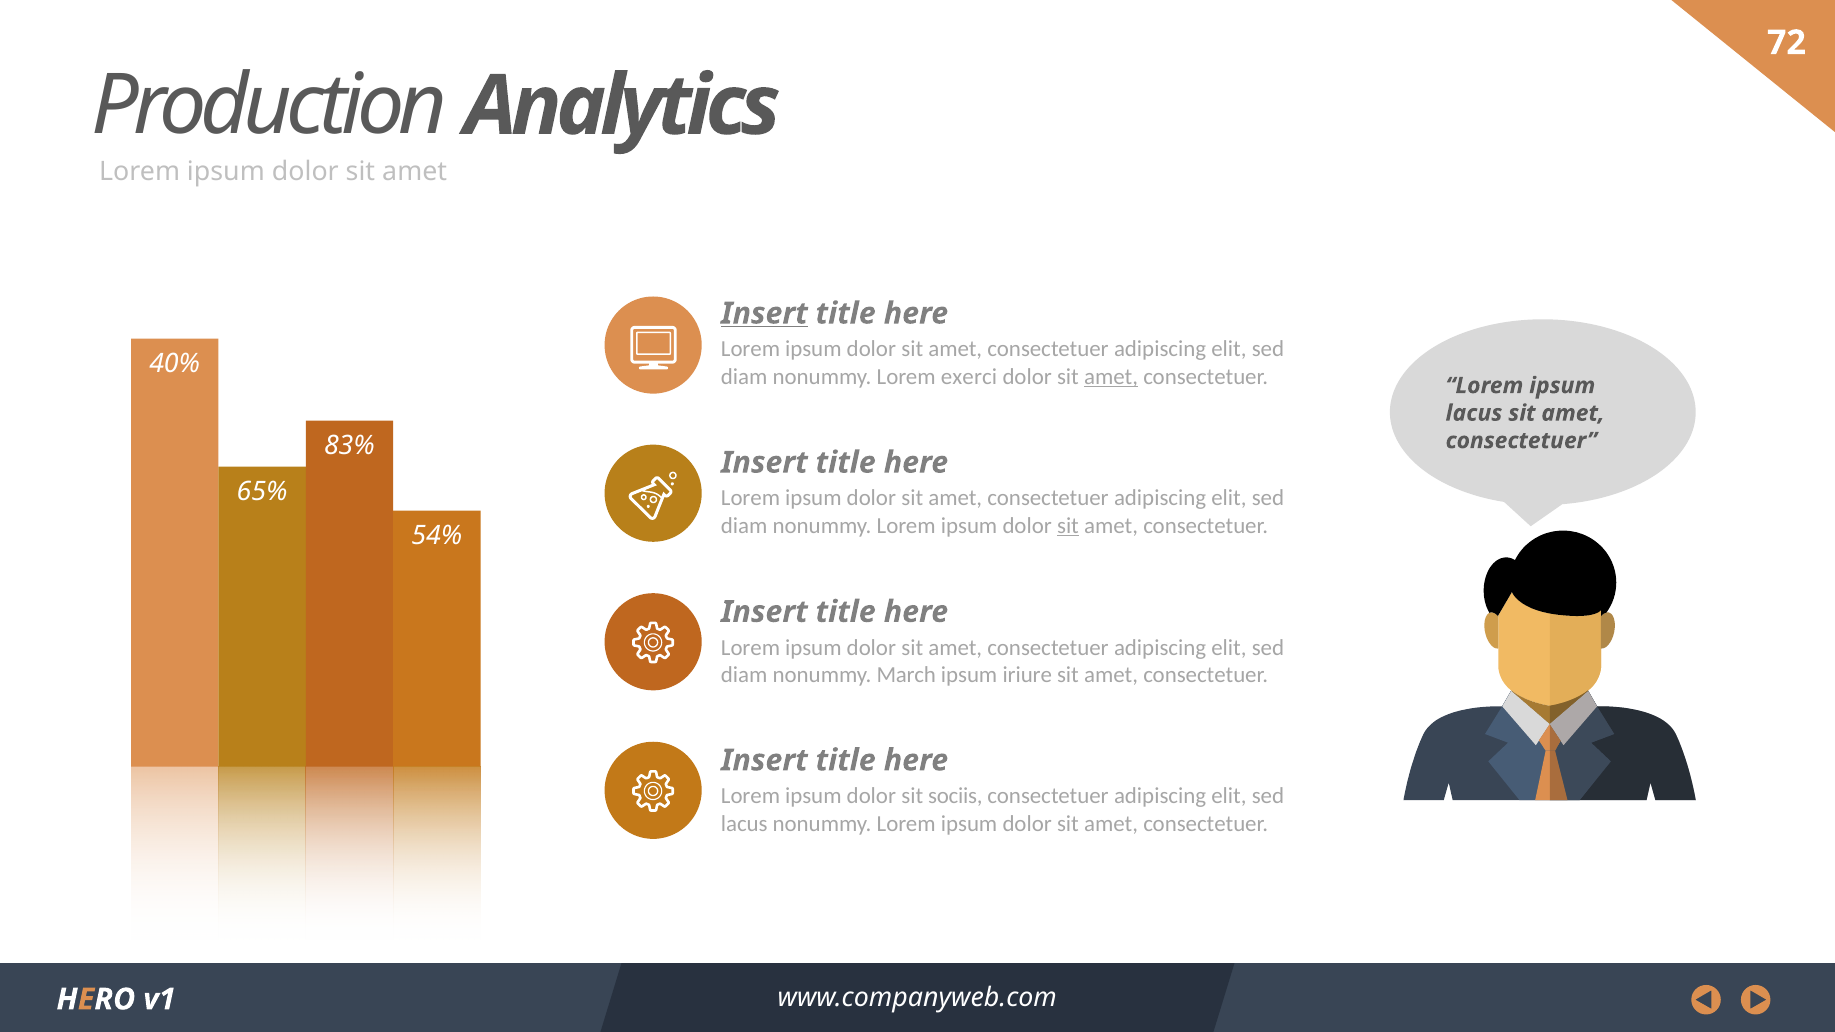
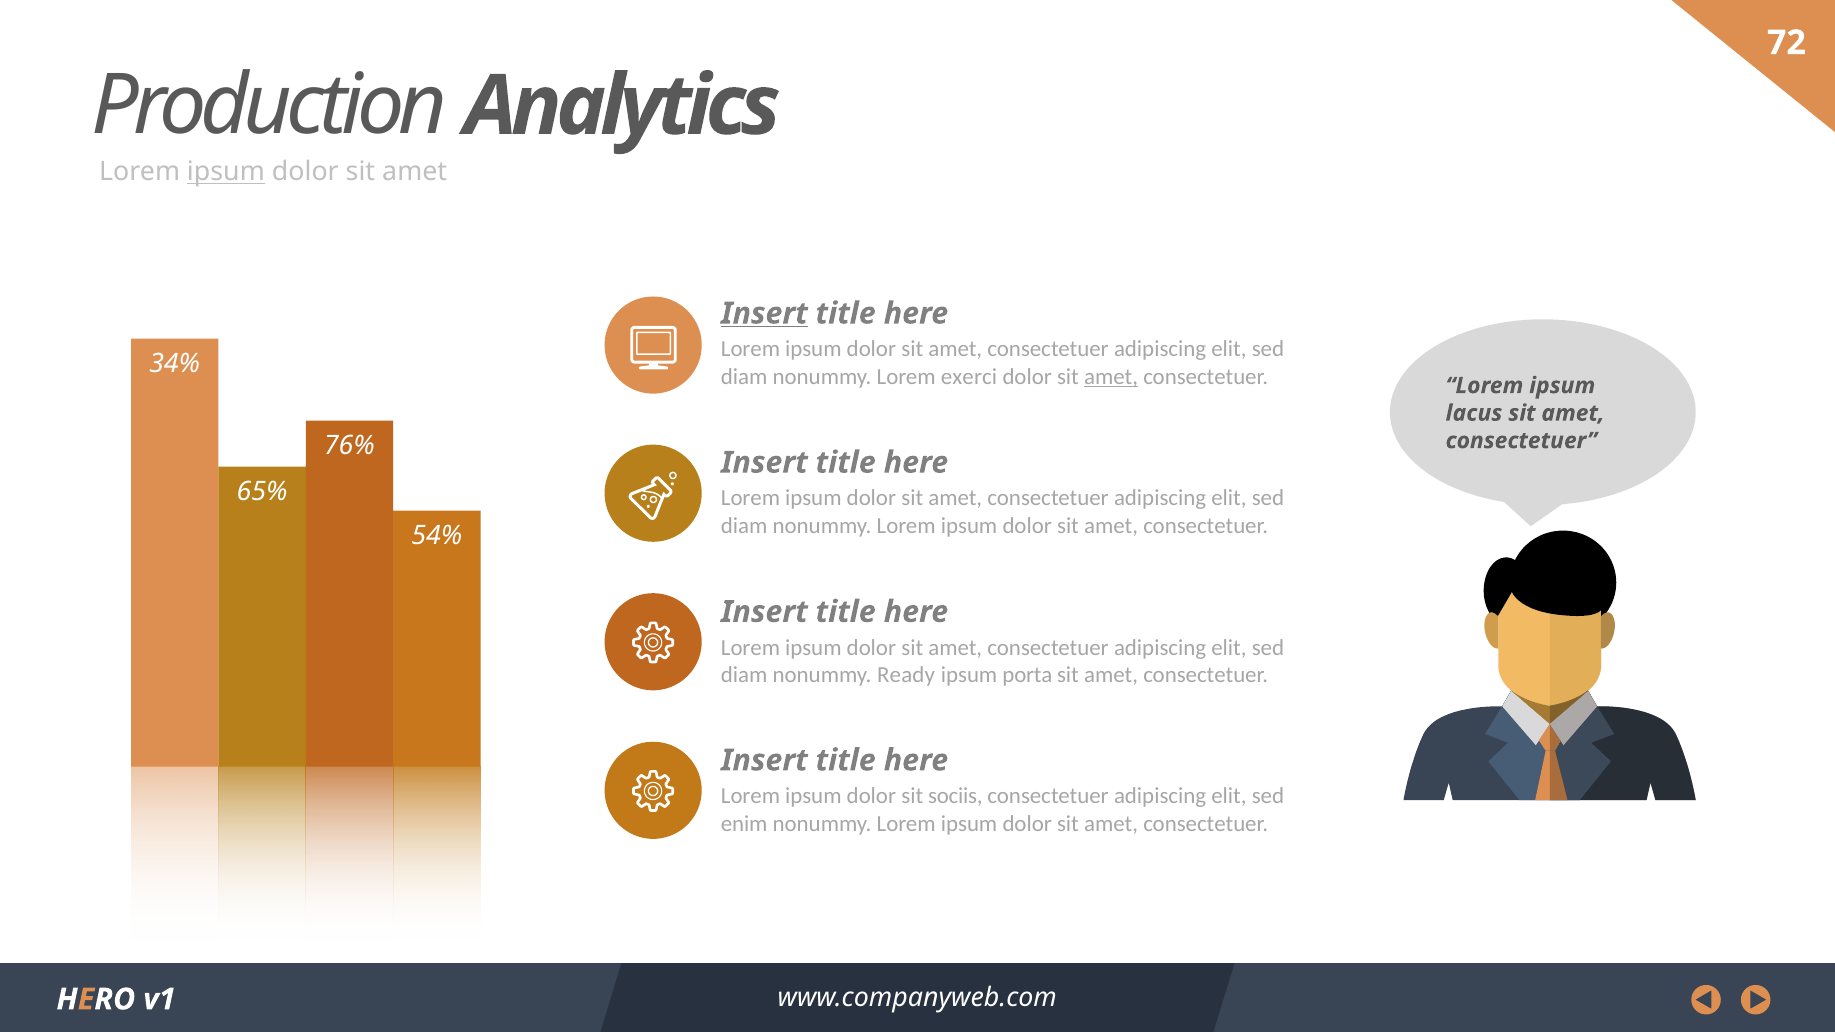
ipsum underline: none -> present (226, 172)
40%: 40% -> 34% (175, 363)
83%: 83% -> 76% (349, 445)
sit underline: present -> none (1068, 526)
March: March -> Ready (906, 675)
iriure: iriure -> porta (1027, 675)
lacus: lacus -> enim (744, 824)
